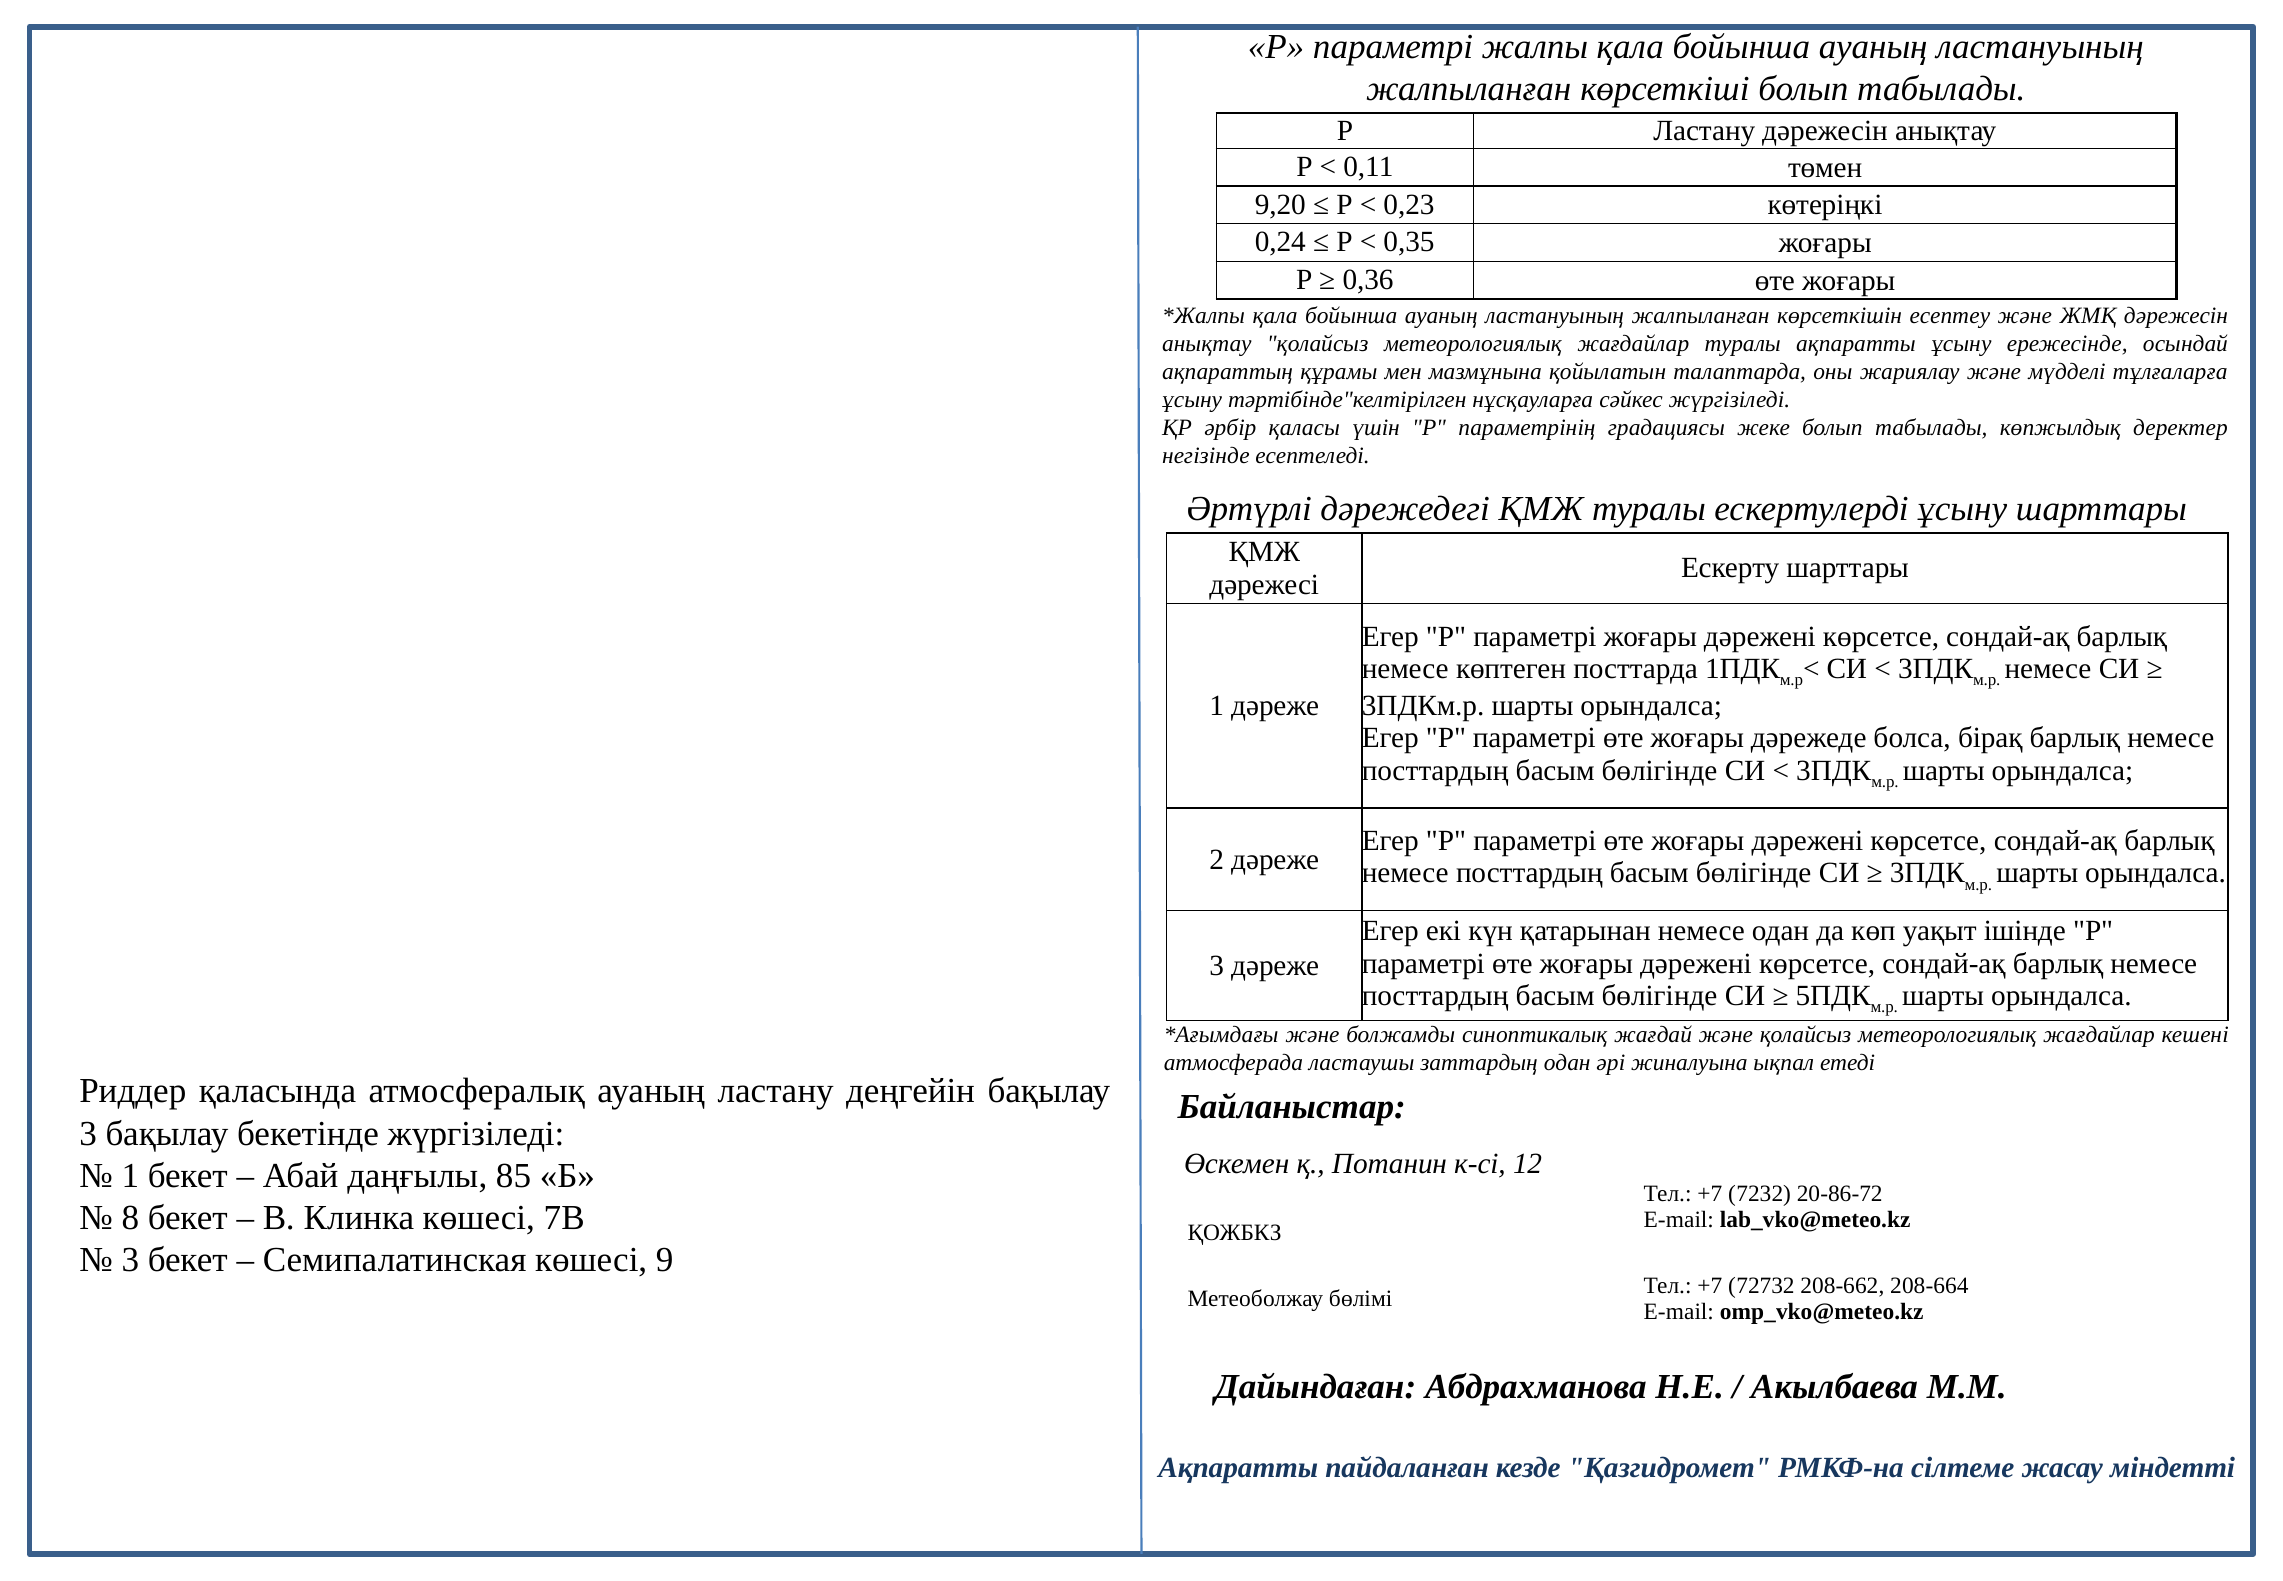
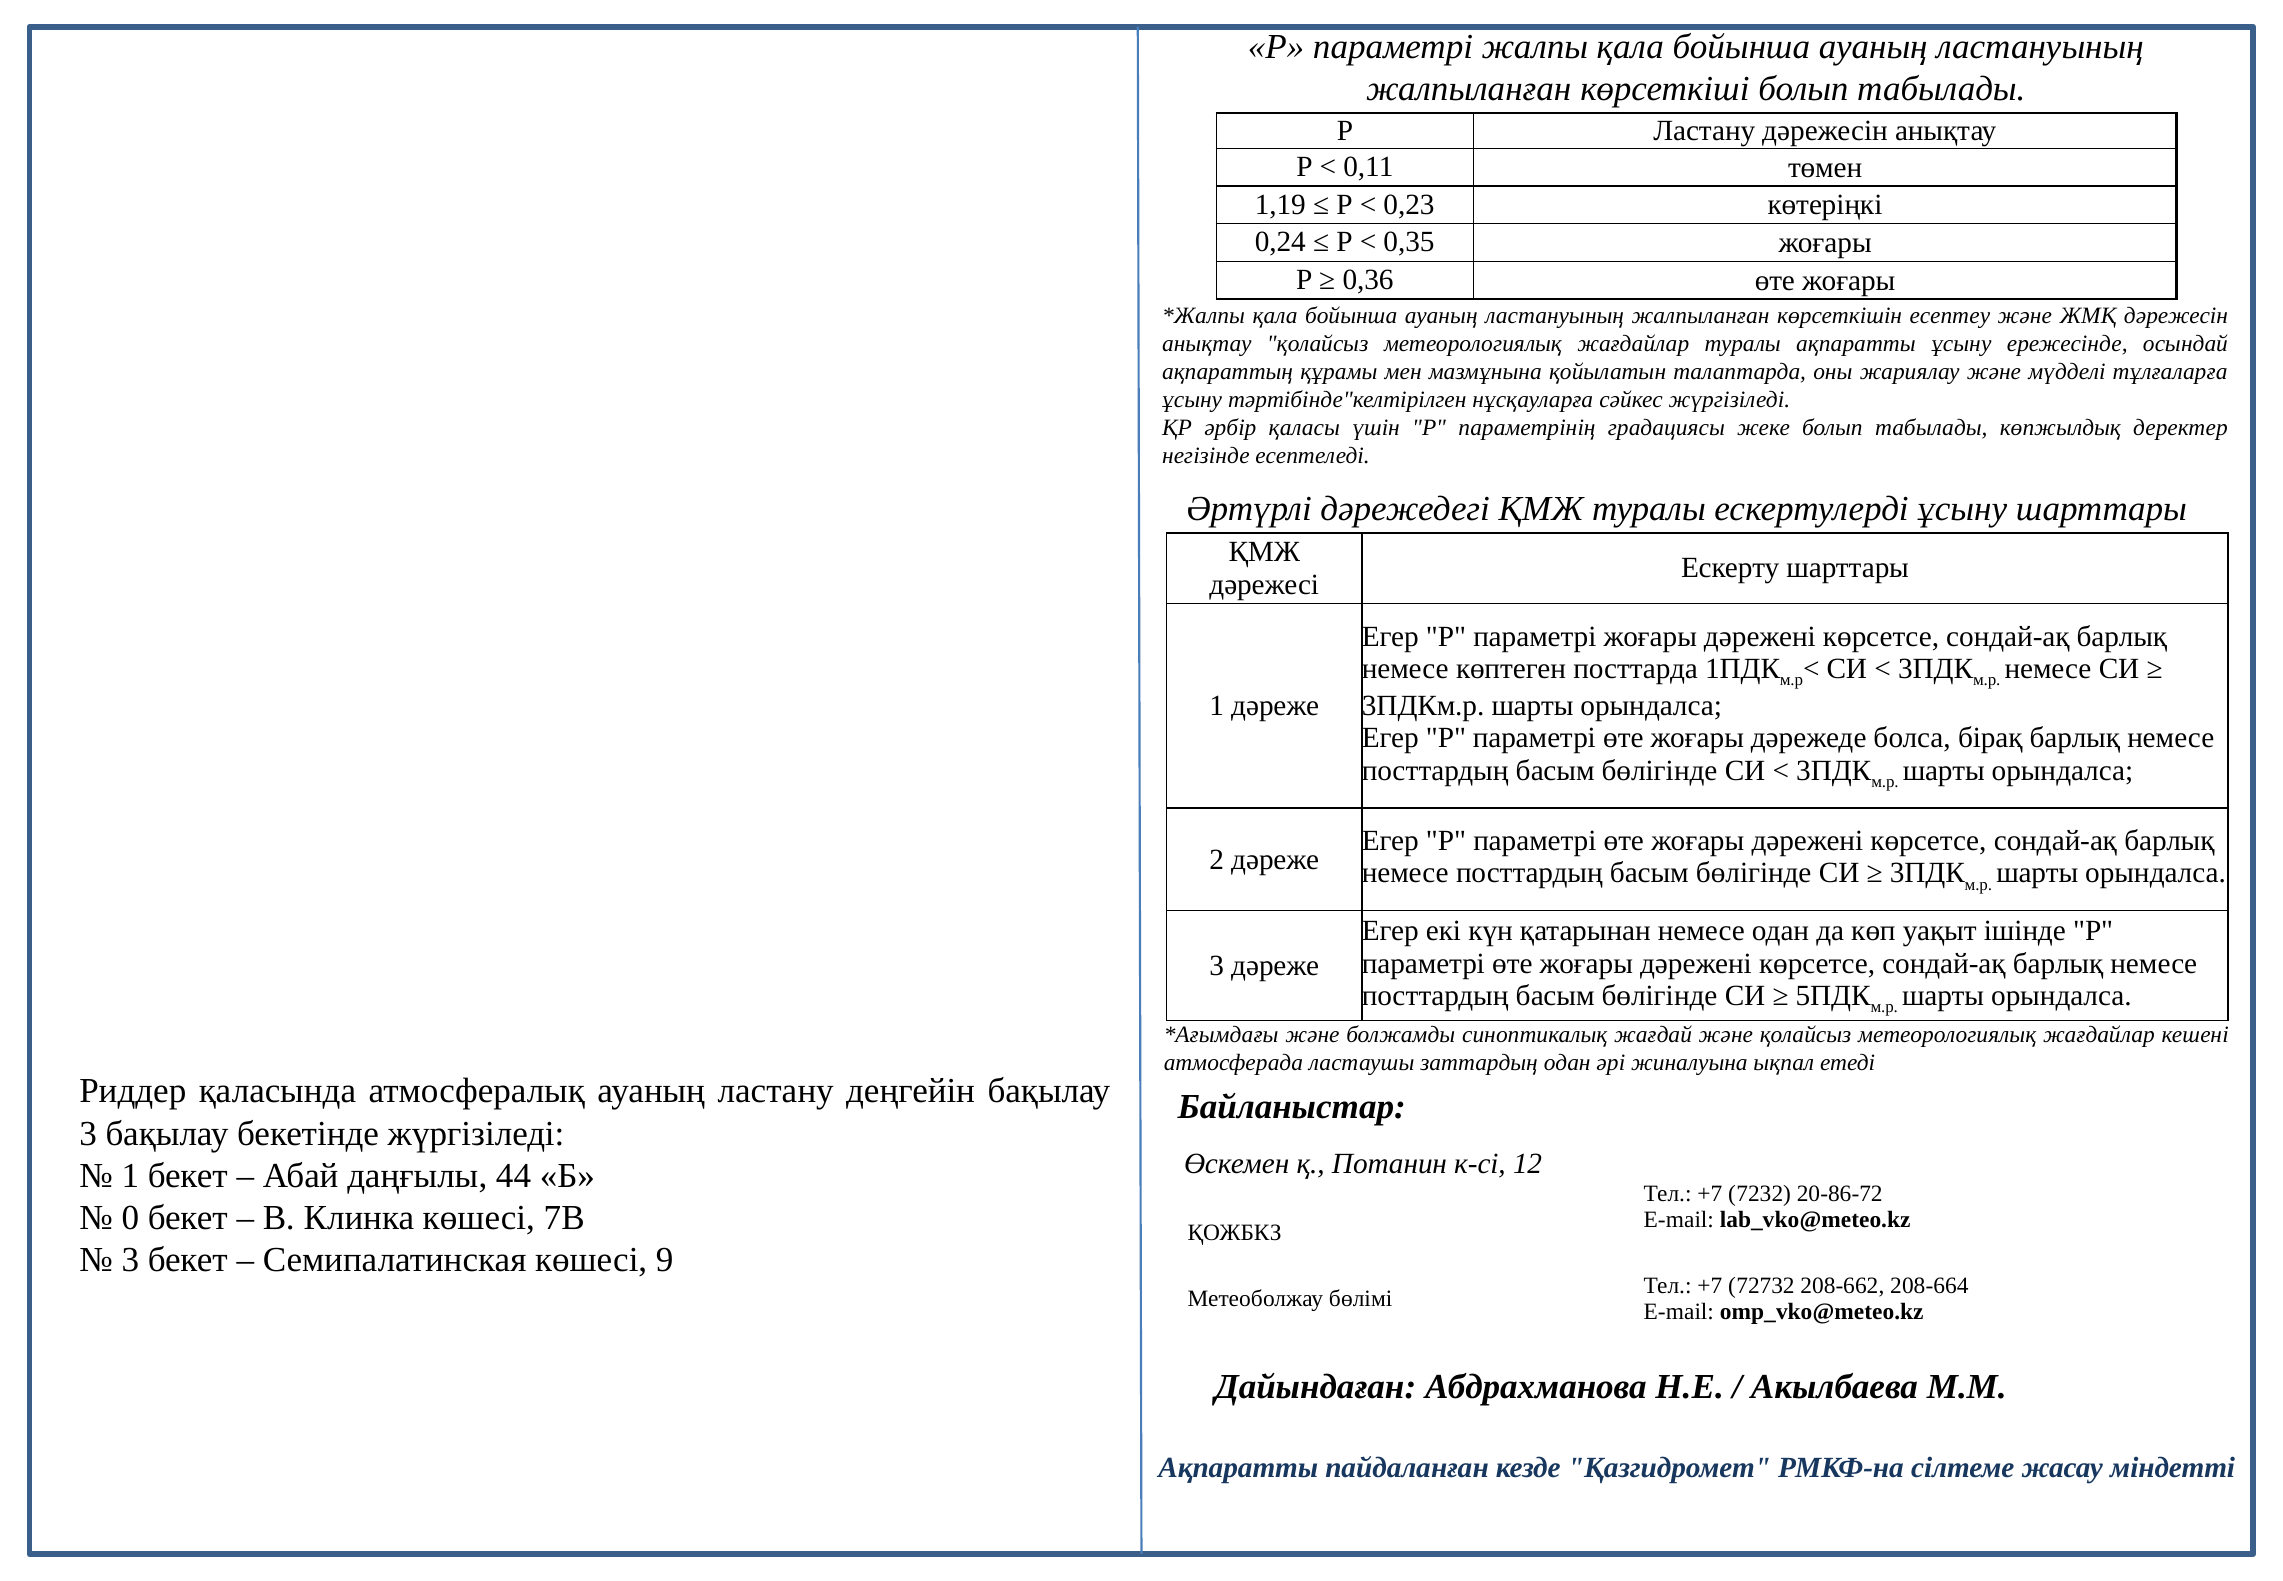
9,20: 9,20 -> 1,19 (1280, 205)
85: 85 -> 44 (514, 1175)
8: 8 -> 0 (130, 1217)
